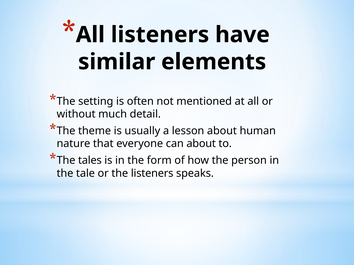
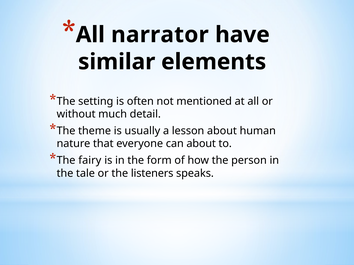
All listeners: listeners -> narrator (160, 35)
tales: tales -> fairy (90, 161)
